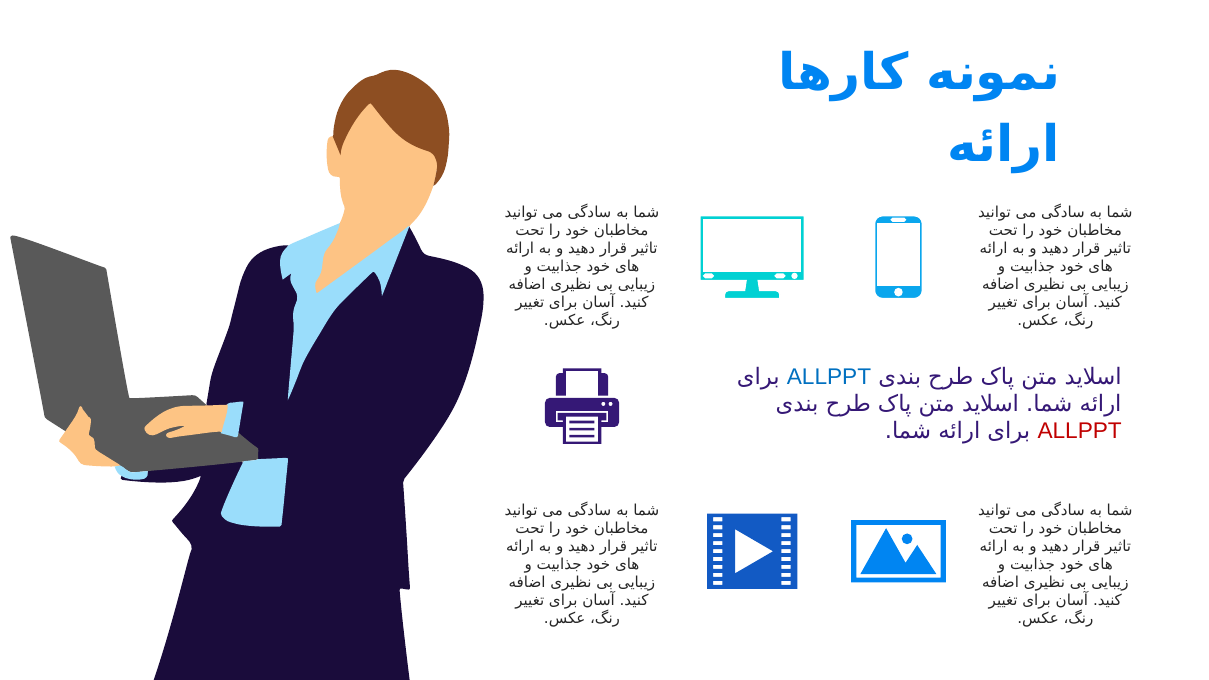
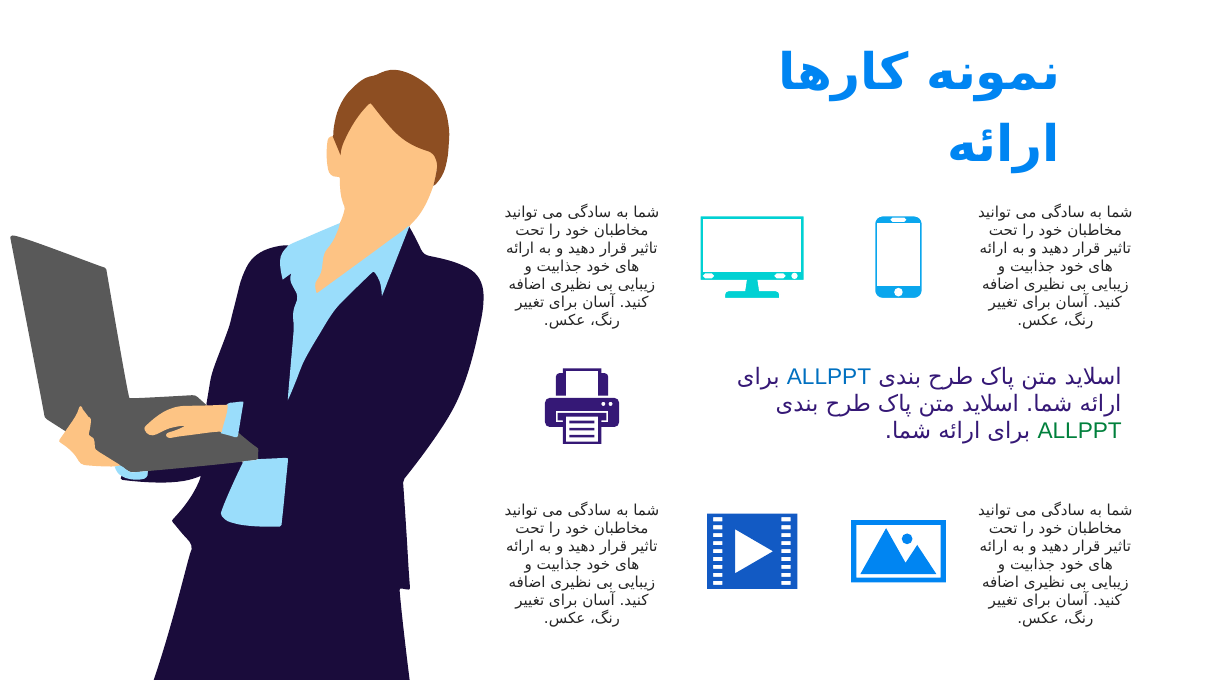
ALLPPT colour: red -> green (1080, 431)
